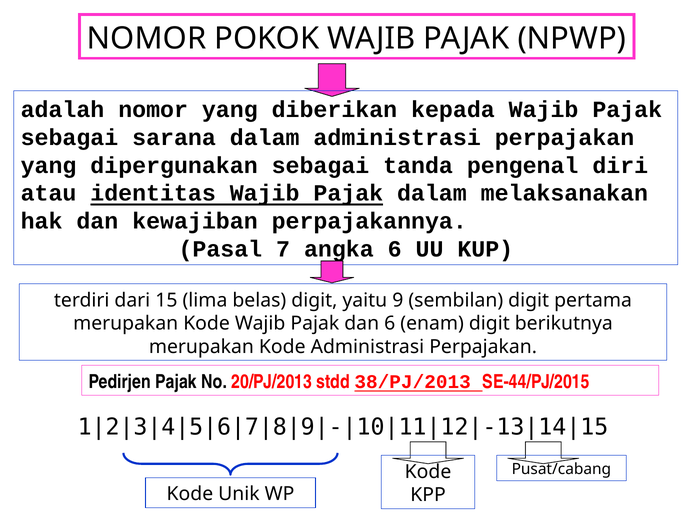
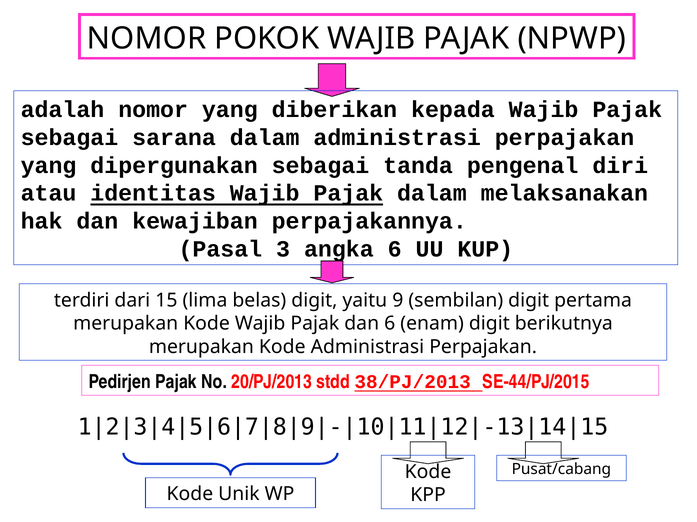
7: 7 -> 3 (283, 249)
